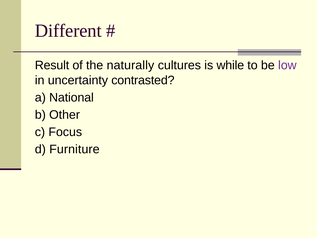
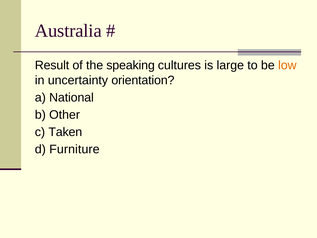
Different: Different -> Australia (68, 31)
naturally: naturally -> speaking (131, 65)
while: while -> large (230, 65)
low colour: purple -> orange (287, 65)
contrasted: contrasted -> orientation (143, 80)
Focus: Focus -> Taken (65, 132)
